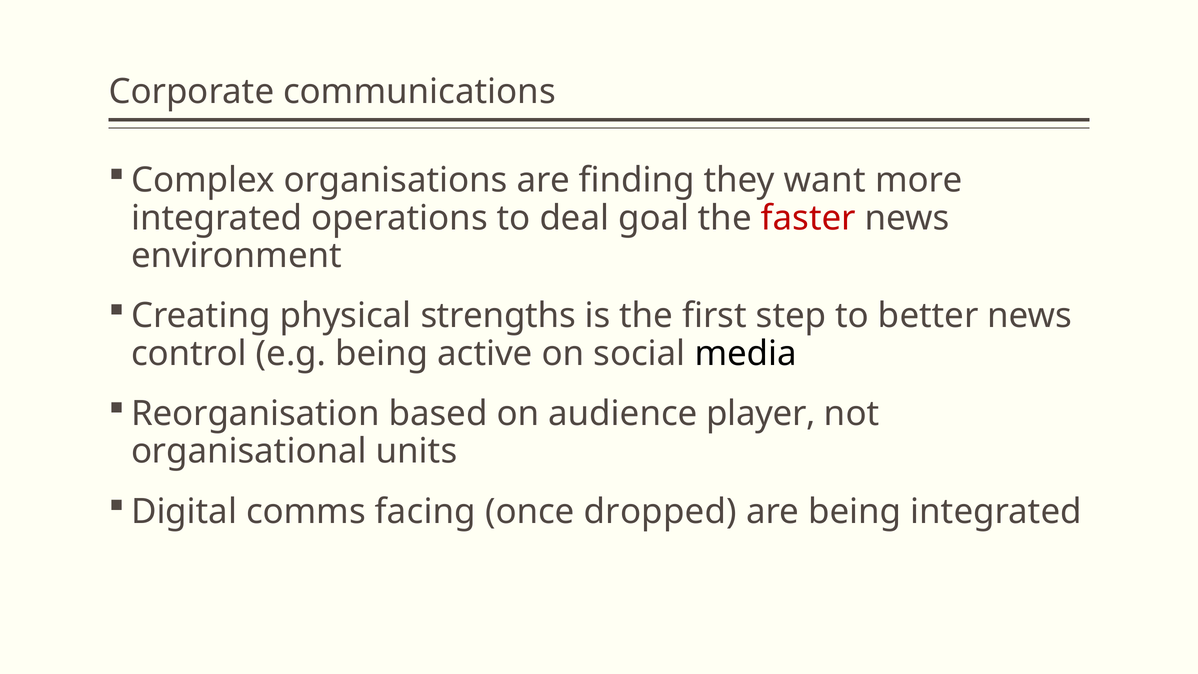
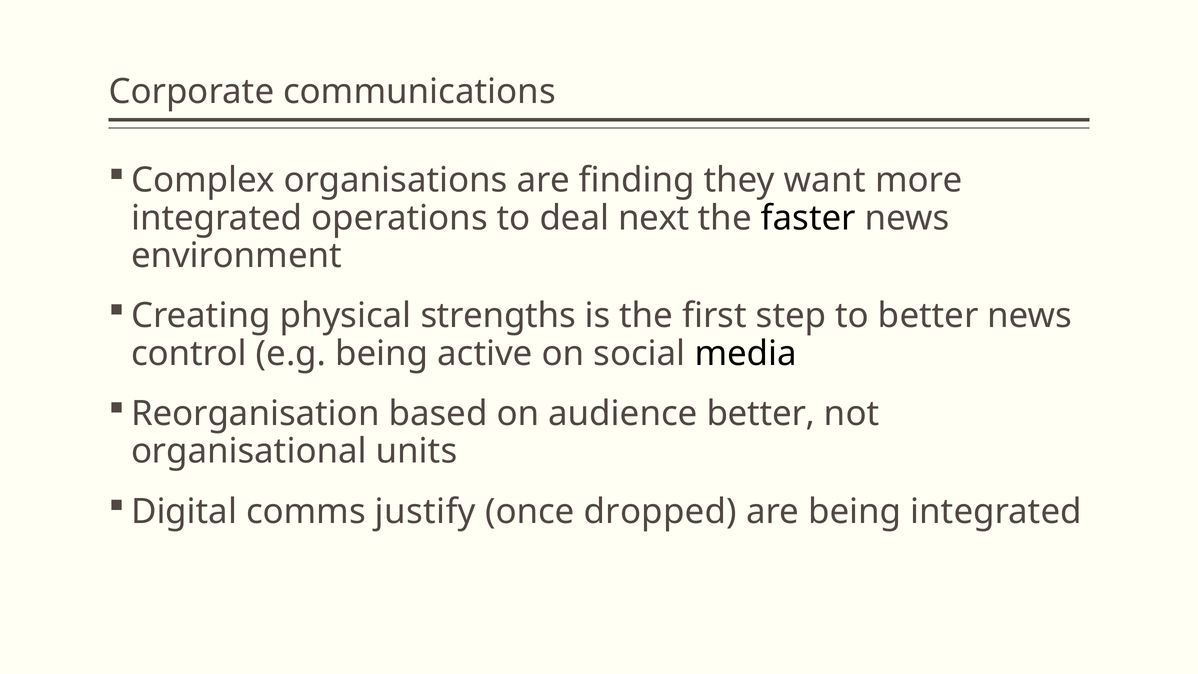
goal: goal -> next (654, 218)
faster colour: red -> black (808, 218)
audience player: player -> better (761, 414)
facing: facing -> justify (425, 511)
